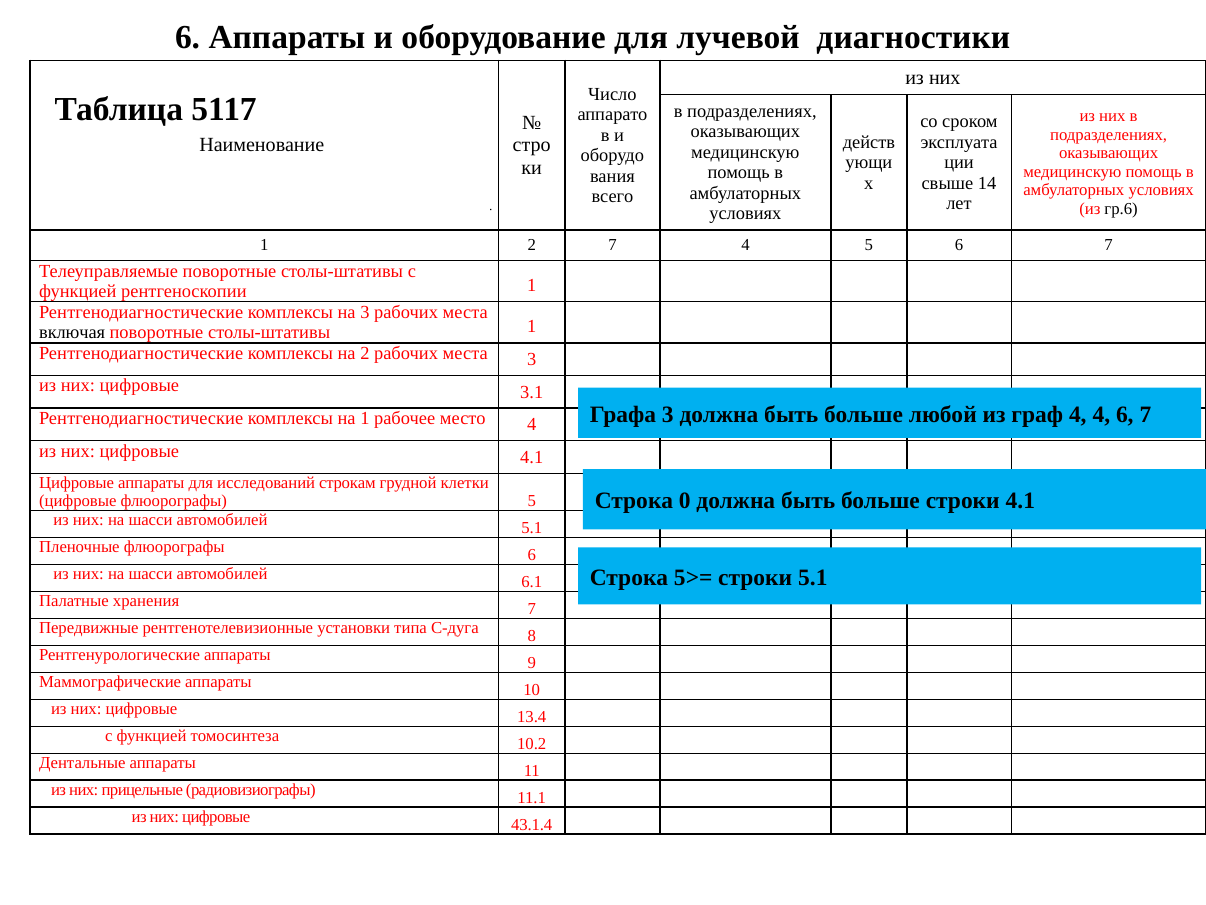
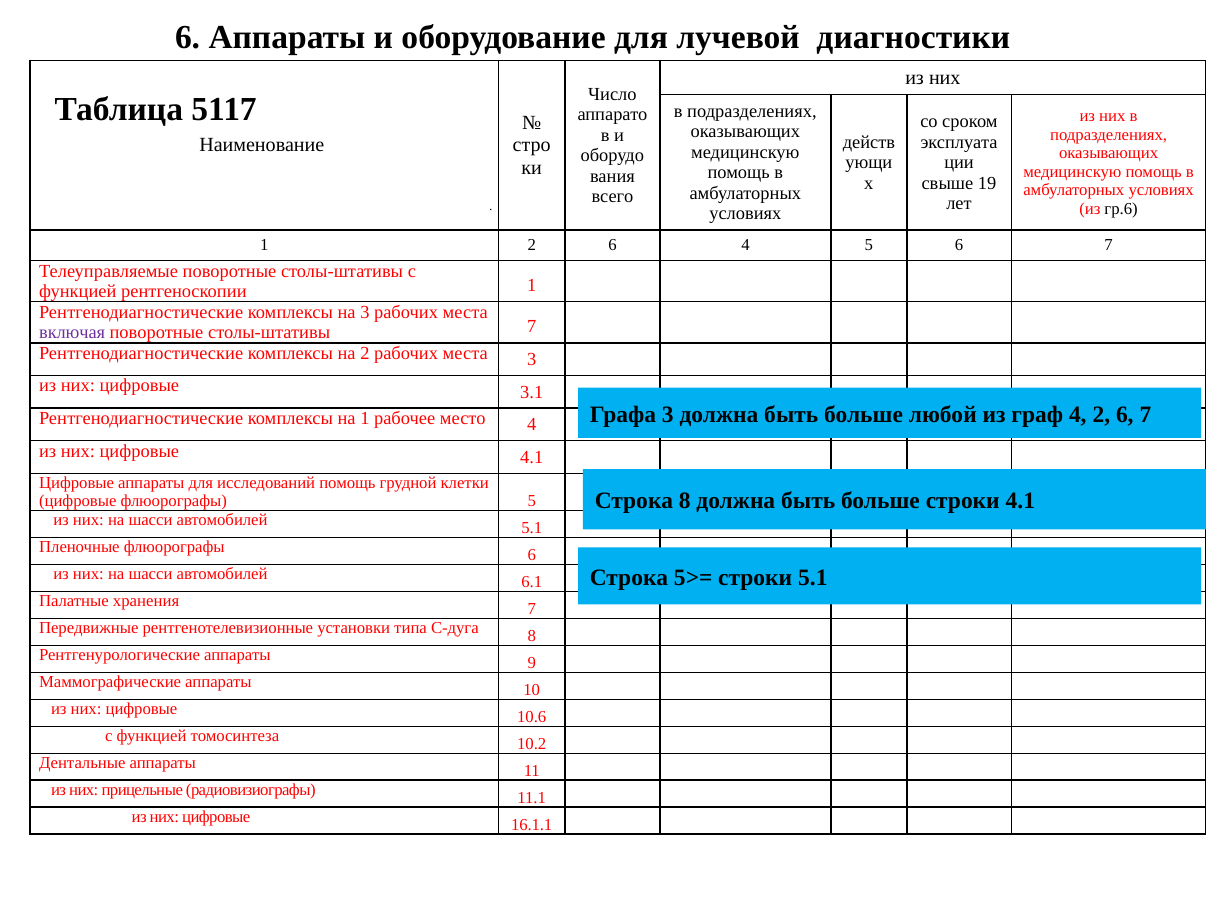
14: 14 -> 19 (987, 183)
1 2 7: 7 -> 6 (613, 245)
включая colour: black -> purple (72, 332)
столы-штативы 1: 1 -> 7 (532, 326)
4 4: 4 -> 2 (1101, 414)
исследований строкам: строкам -> помощь (347, 482)
Строка 0: 0 -> 8 (685, 501)
13.4: 13.4 -> 10.6 (532, 717)
43.1.4: 43.1.4 -> 16.1.1 (532, 825)
